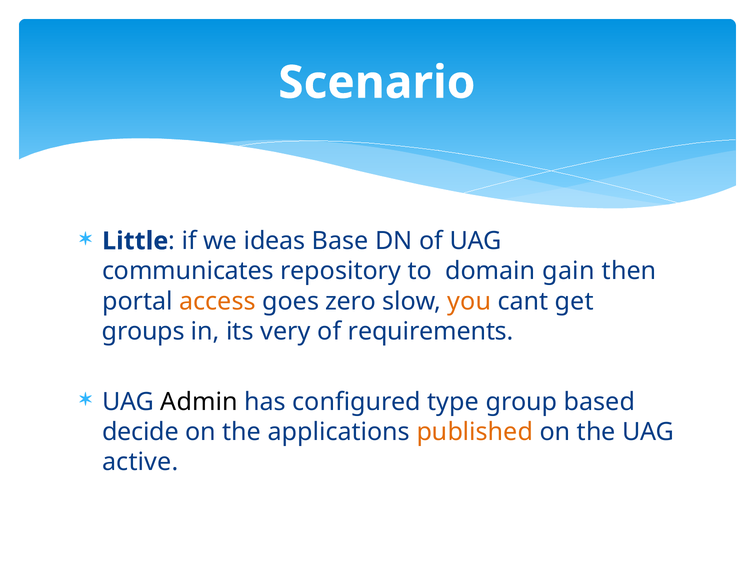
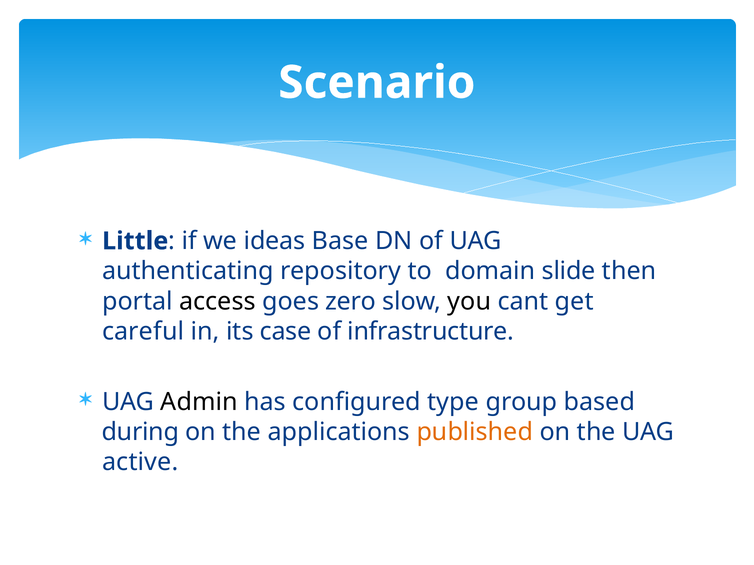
communicates: communicates -> authenticating (188, 271)
gain: gain -> slide (569, 271)
access colour: orange -> black (217, 302)
you colour: orange -> black (469, 302)
groups: groups -> careful (143, 332)
very: very -> case (286, 332)
requirements: requirements -> infrastructure (431, 332)
decide: decide -> during (140, 432)
